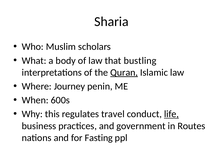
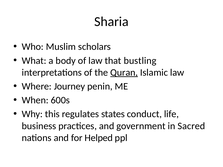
travel: travel -> states (113, 114)
life underline: present -> none (171, 114)
Routes: Routes -> Sacred (191, 126)
Fasting: Fasting -> Helped (99, 138)
